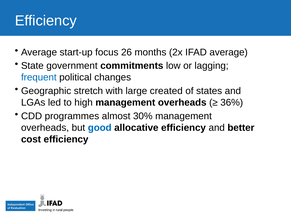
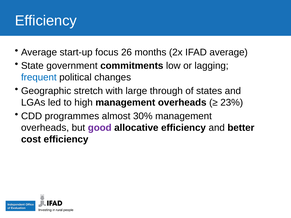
created: created -> through (166, 91)
36%: 36% -> 23% (232, 103)
good colour: blue -> purple (100, 128)
